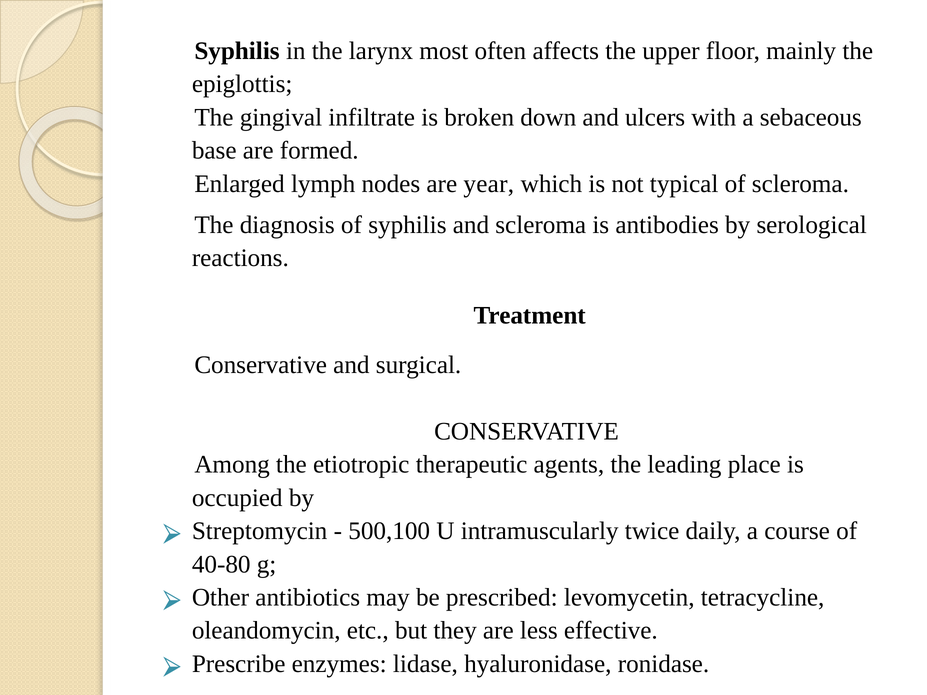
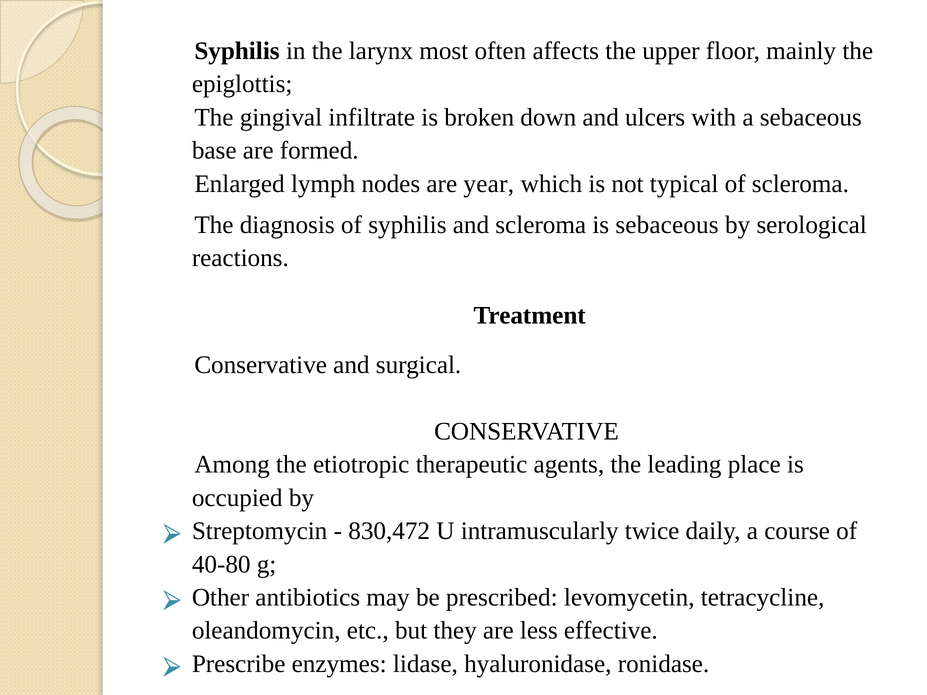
is antibodies: antibodies -> sebaceous (667, 225)
500,100: 500,100 -> 830,472 (389, 531)
